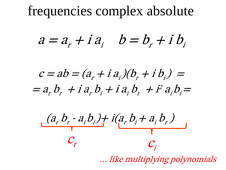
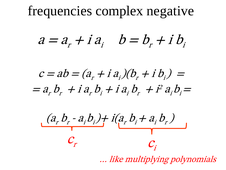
absolute: absolute -> negative (170, 11)
